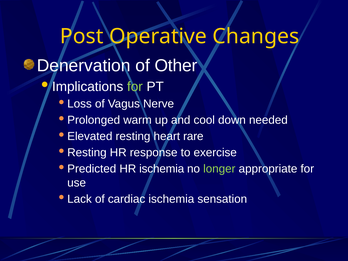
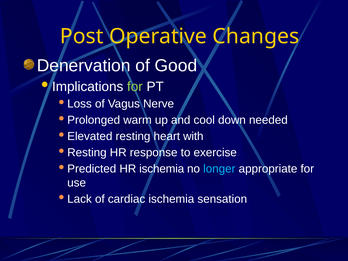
Other: Other -> Good (176, 66)
rare: rare -> with (193, 136)
longer colour: light green -> light blue (219, 169)
